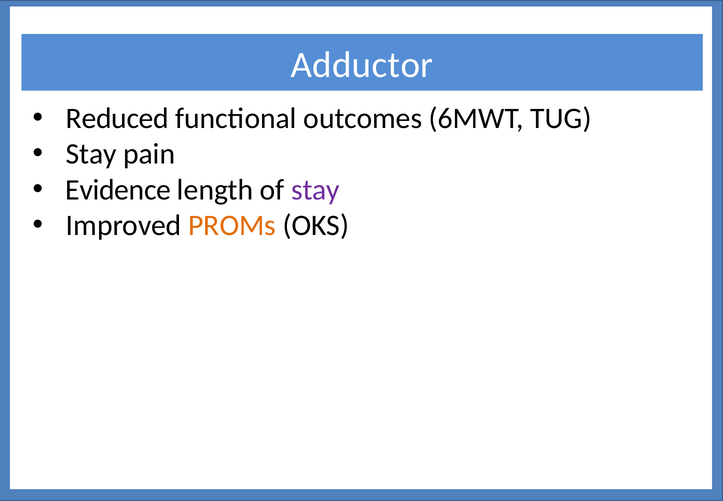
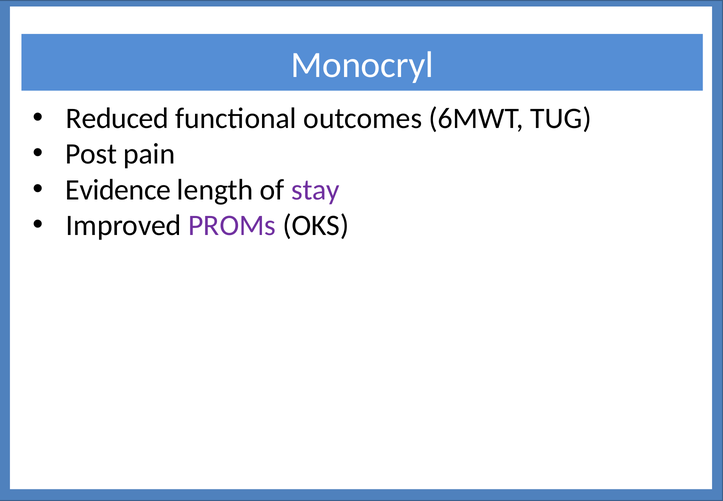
Adductor: Adductor -> Monocryl (362, 65)
Stay: Stay -> Post (91, 154)
PROMs colour: orange -> purple (232, 225)
